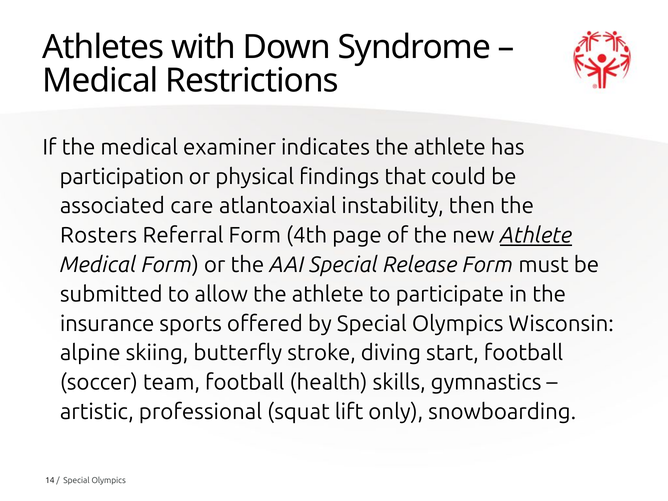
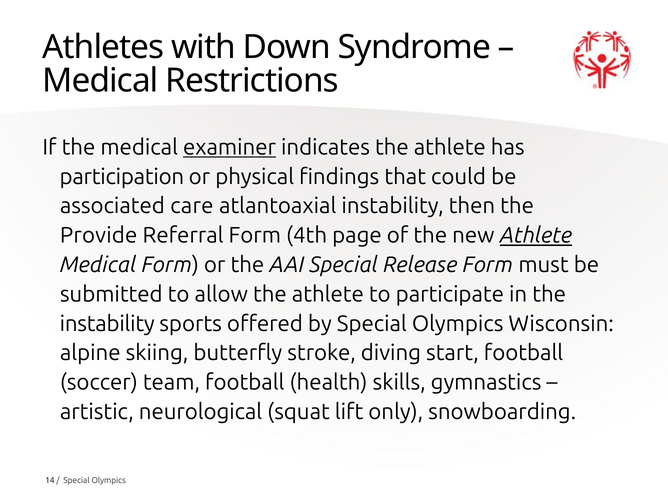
examiner underline: none -> present (230, 147)
Rosters: Rosters -> Provide (99, 236)
insurance: insurance -> instability (107, 324)
professional: professional -> neurological (201, 412)
